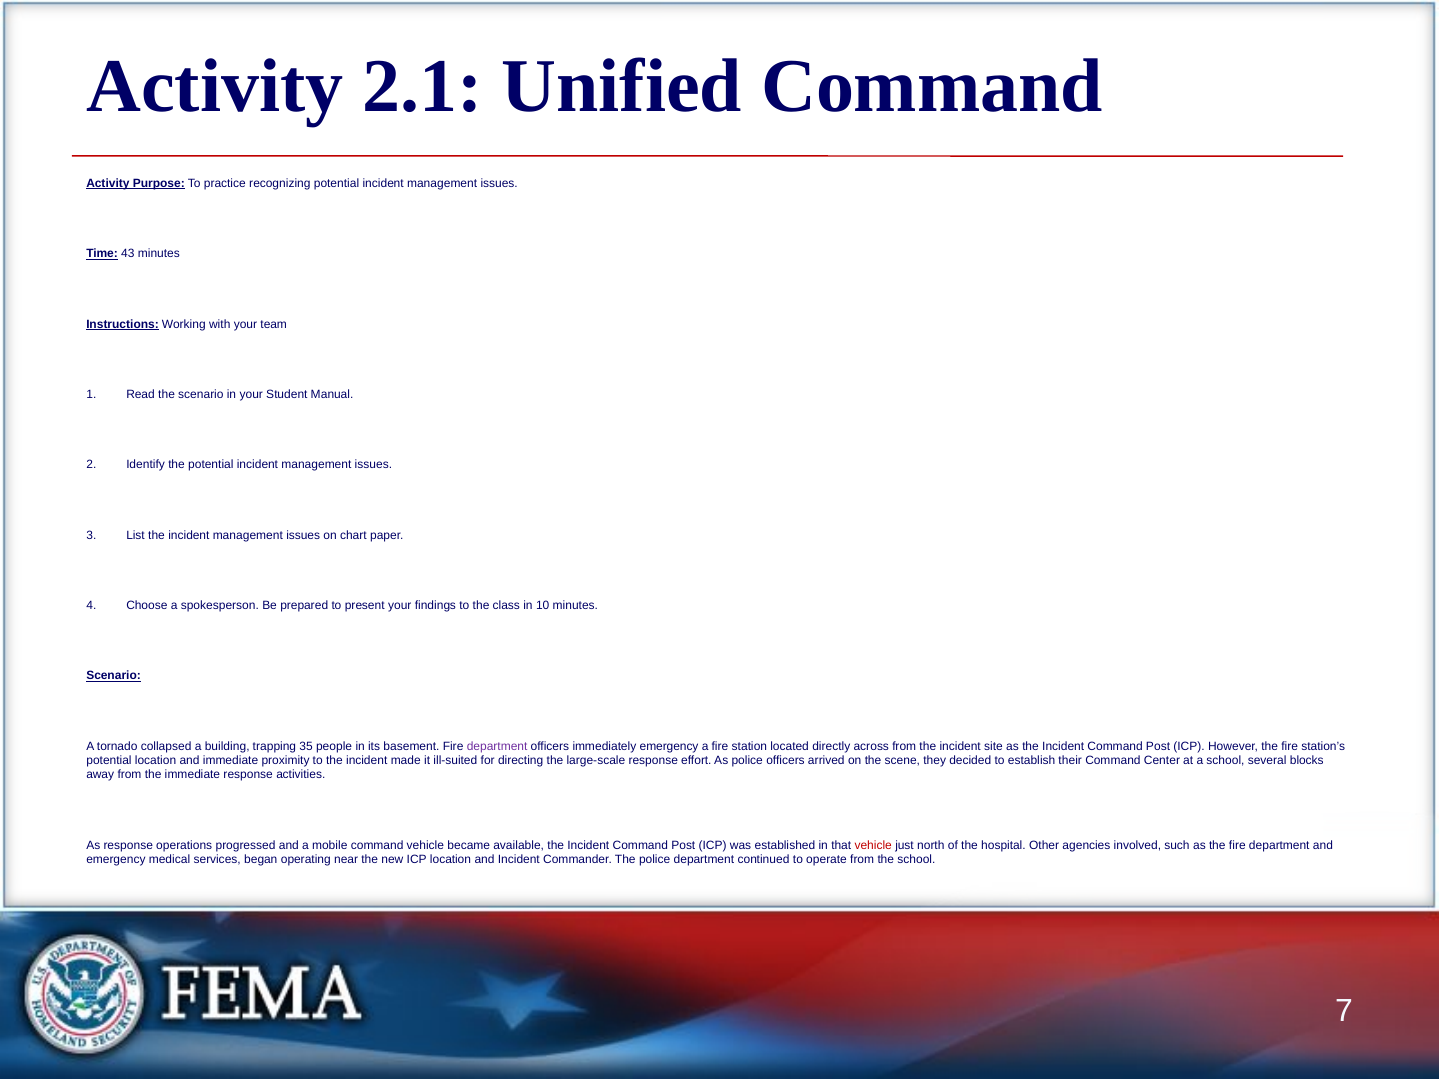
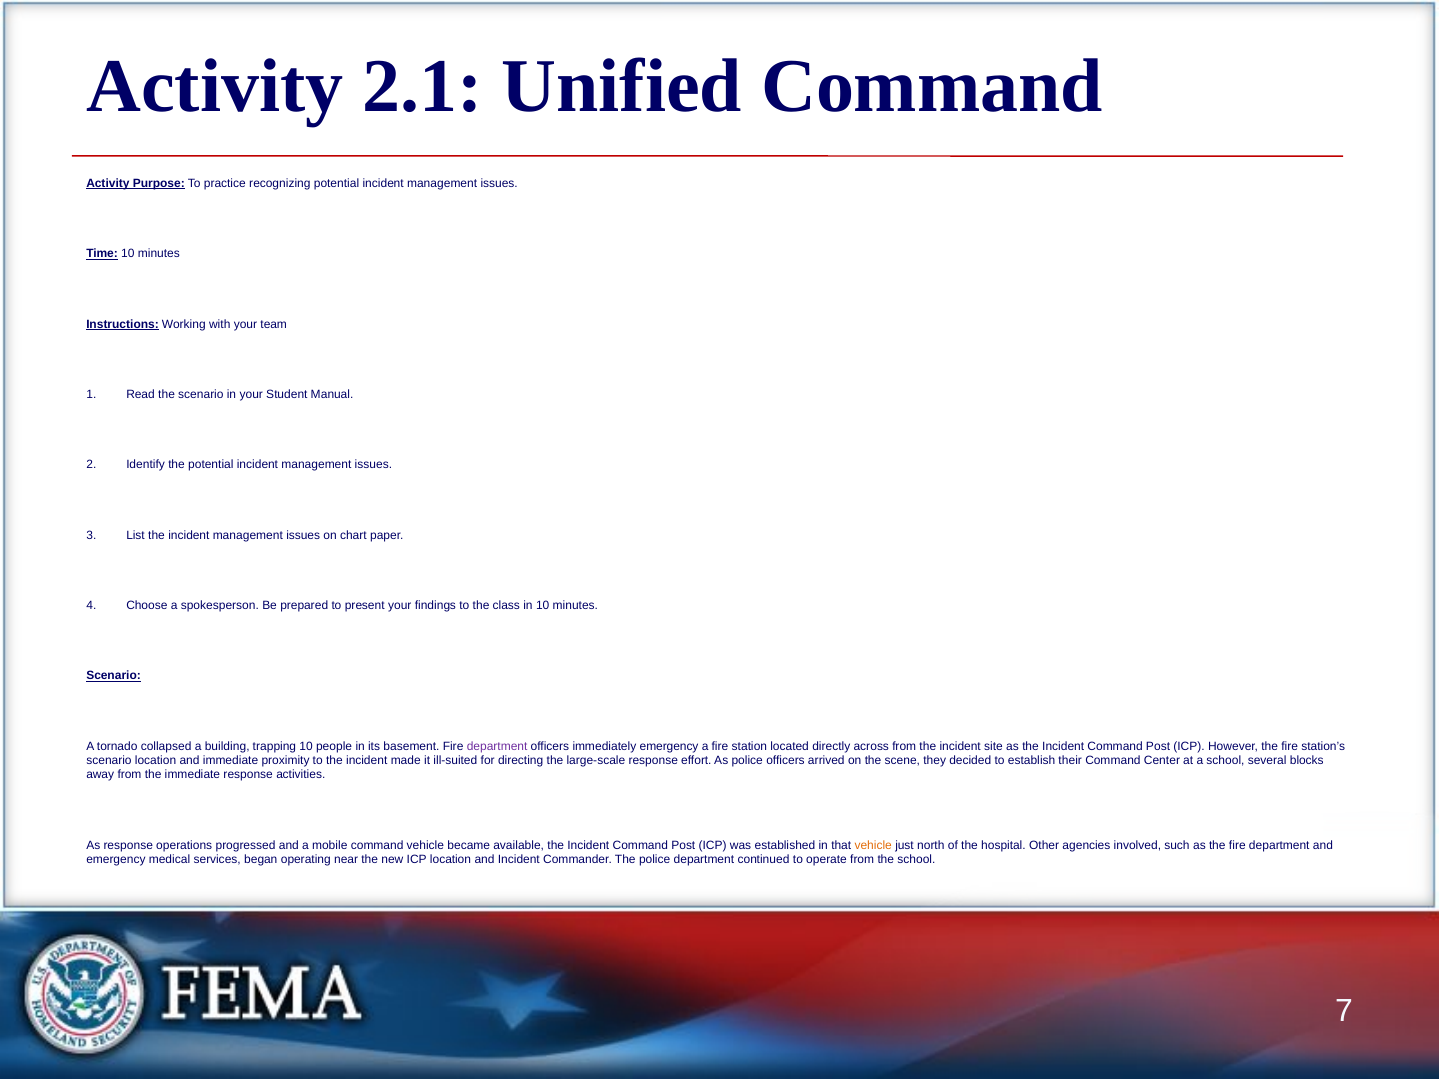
Time 43: 43 -> 10 (128, 254)
trapping 35: 35 -> 10 (306, 746)
potential: potential -> scenario (109, 761)
vehicle colour: red -> orange (873, 845)
